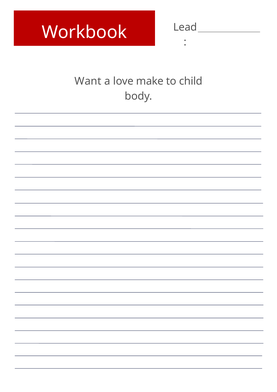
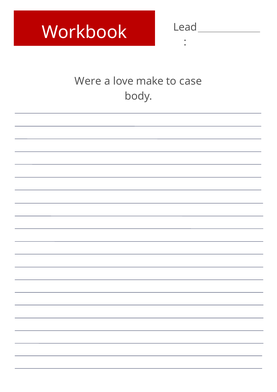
Want: Want -> Were (88, 81)
child: child -> case (191, 81)
